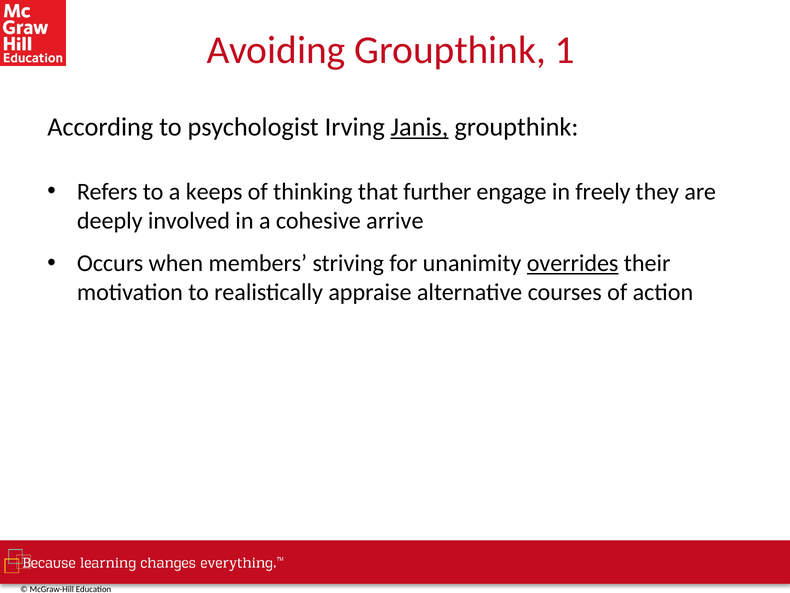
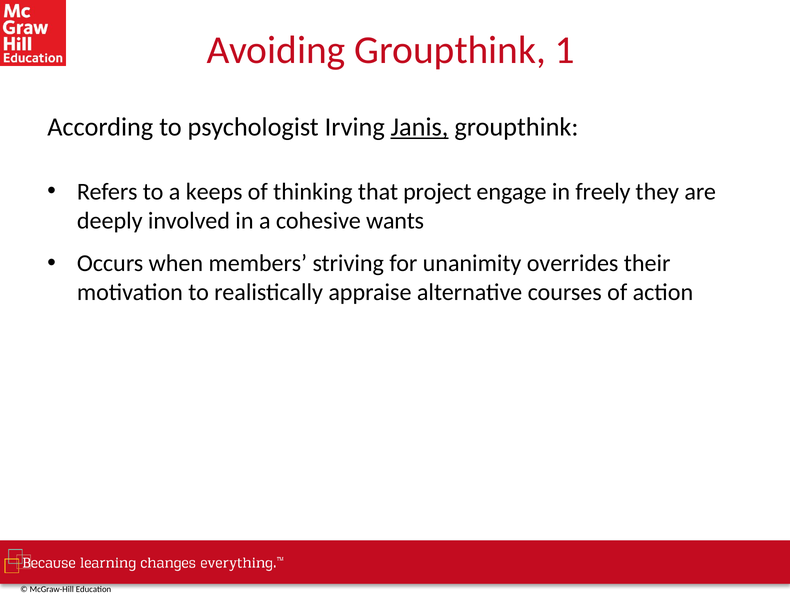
further: further -> project (437, 192)
arrive: arrive -> wants (395, 221)
overrides underline: present -> none (573, 263)
